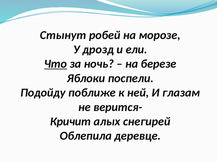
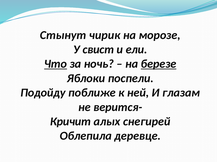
робей: робей -> чирик (105, 35)
дрозд: дрозд -> свист (98, 50)
березе underline: none -> present (159, 64)
